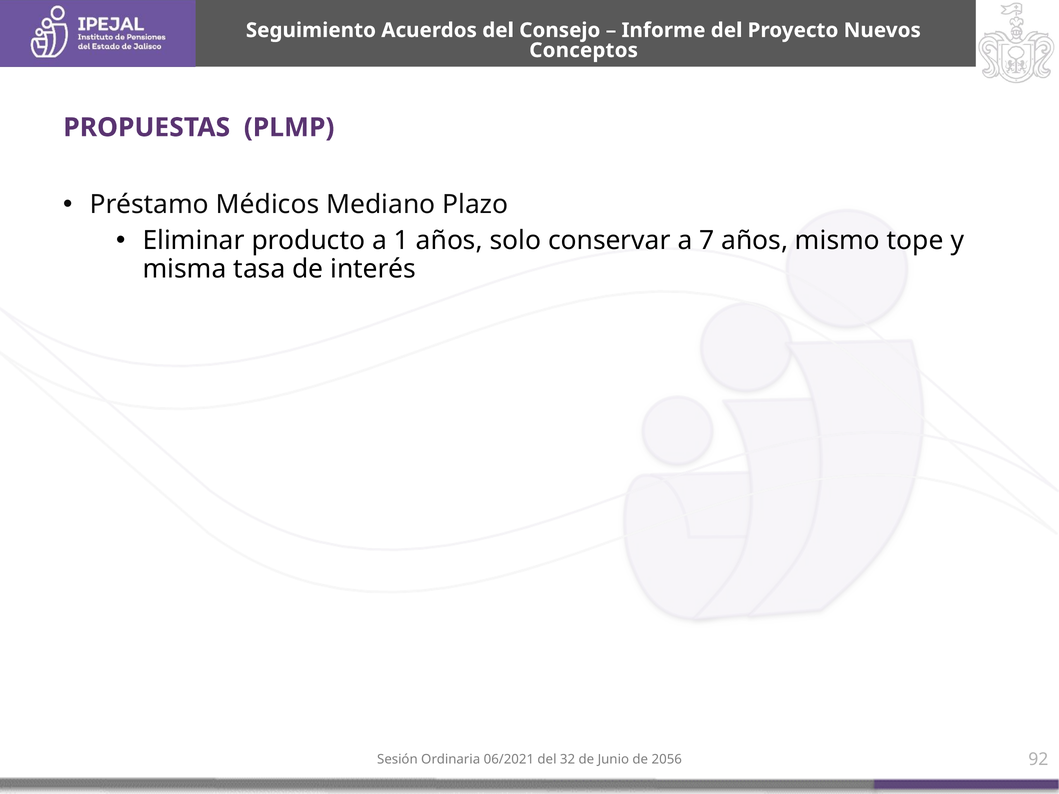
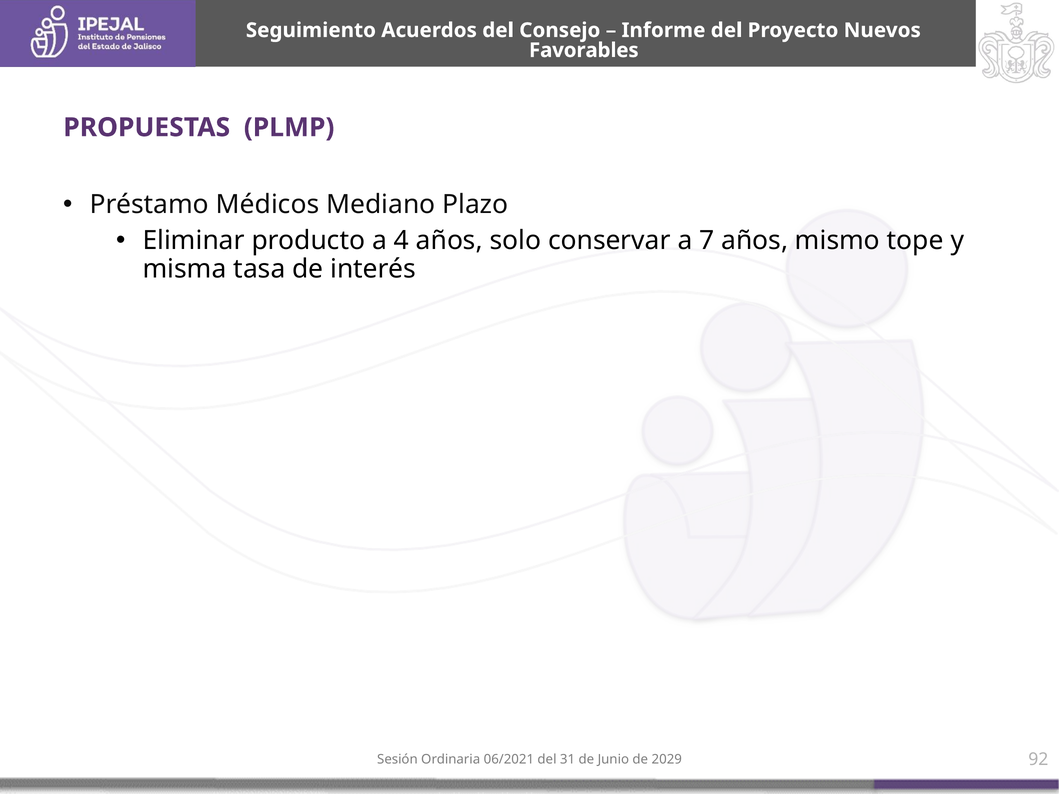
Conceptos: Conceptos -> Favorables (584, 50)
1: 1 -> 4 (401, 241)
32: 32 -> 31 (568, 760)
2056: 2056 -> 2029 (667, 760)
